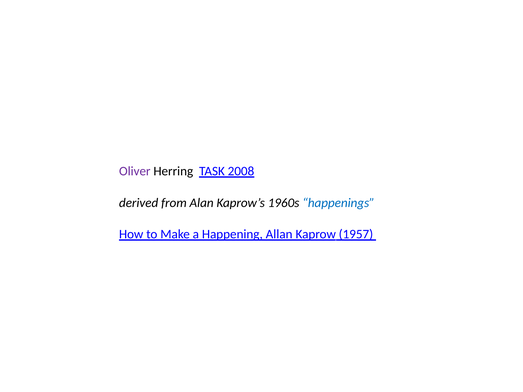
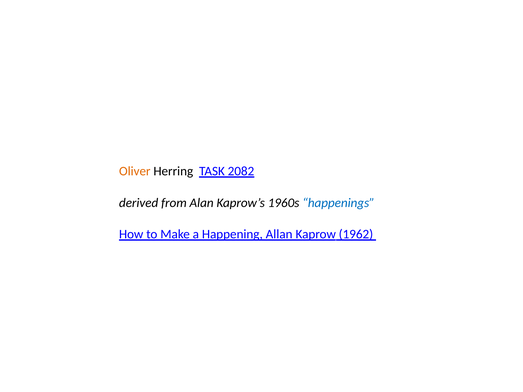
Oliver colour: purple -> orange (135, 171)
2008: 2008 -> 2082 (241, 171)
1957: 1957 -> 1962 (356, 234)
